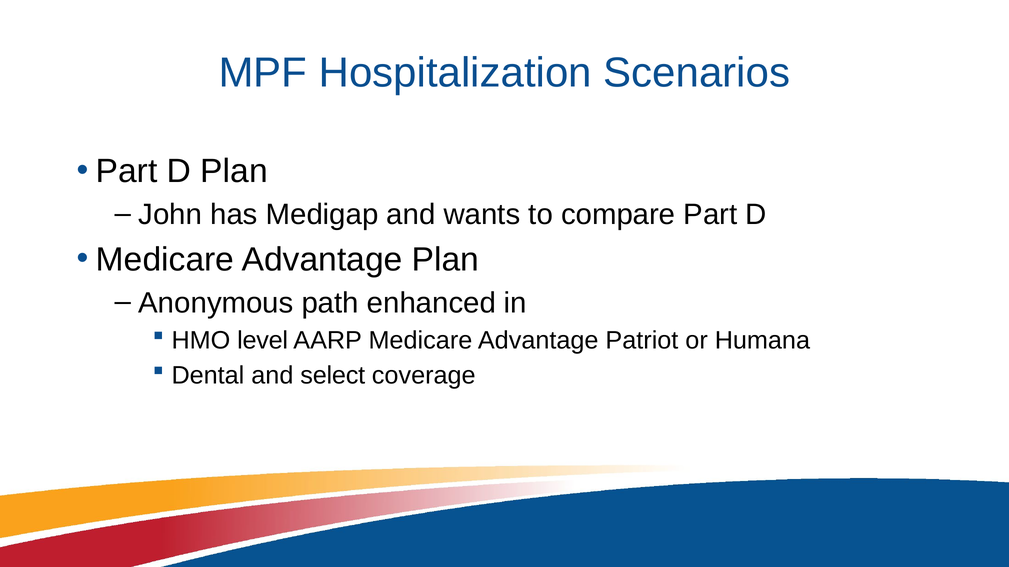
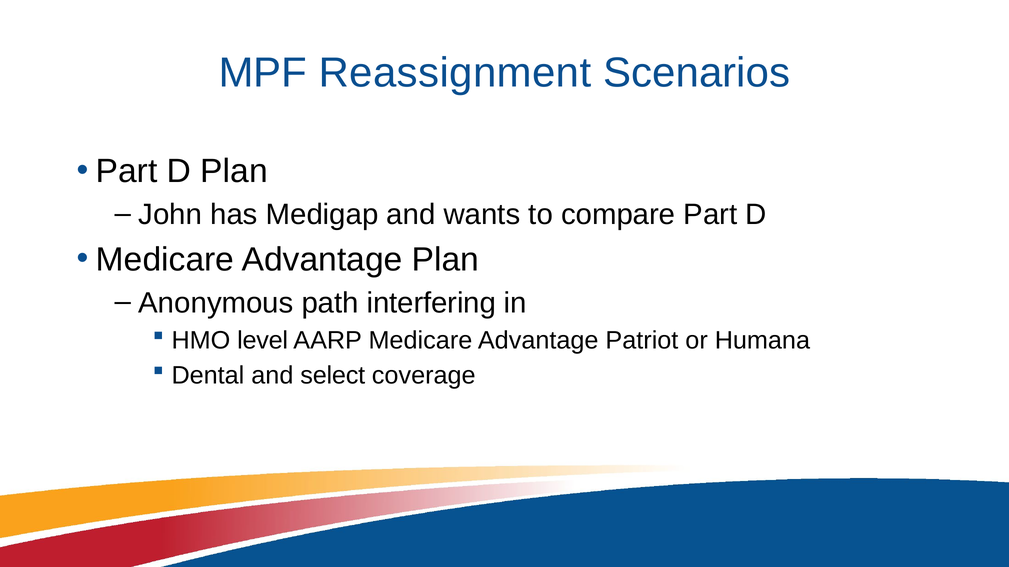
Hospitalization: Hospitalization -> Reassignment (455, 73)
enhanced: enhanced -> interfering (431, 303)
